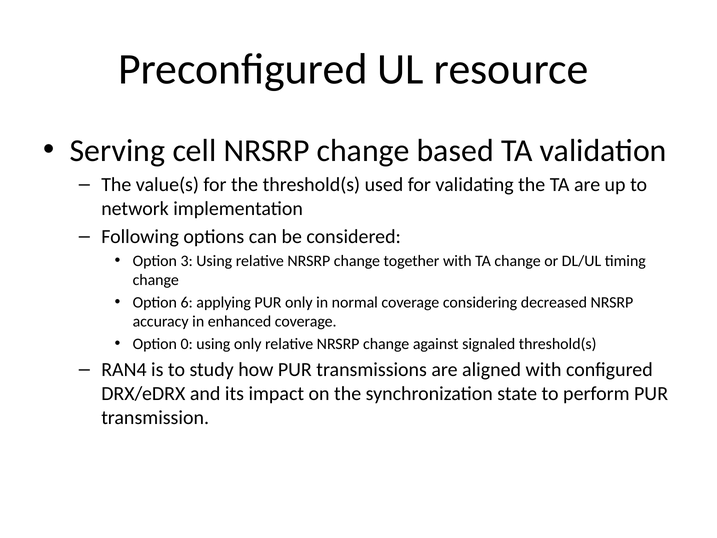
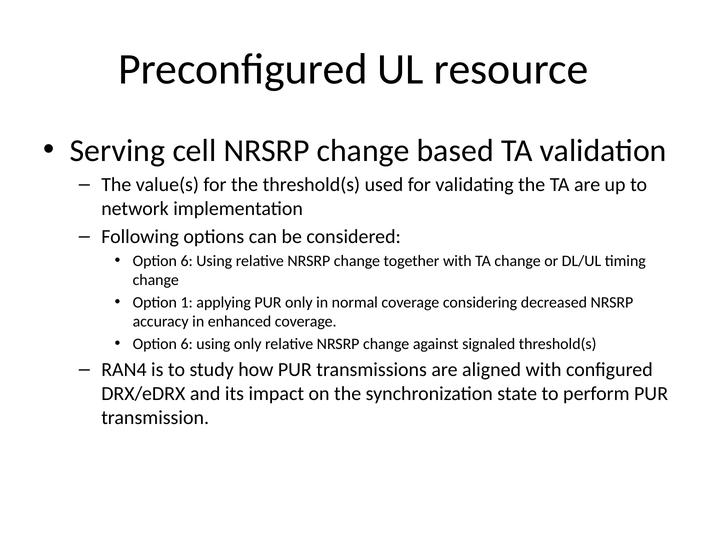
3: 3 -> 6 (187, 261)
6: 6 -> 1 (187, 302)
0: 0 -> 6 (187, 344)
